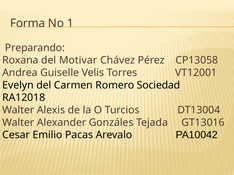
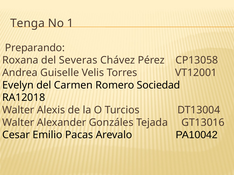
Forma: Forma -> Tenga (27, 23)
Motivar: Motivar -> Severas (78, 60)
